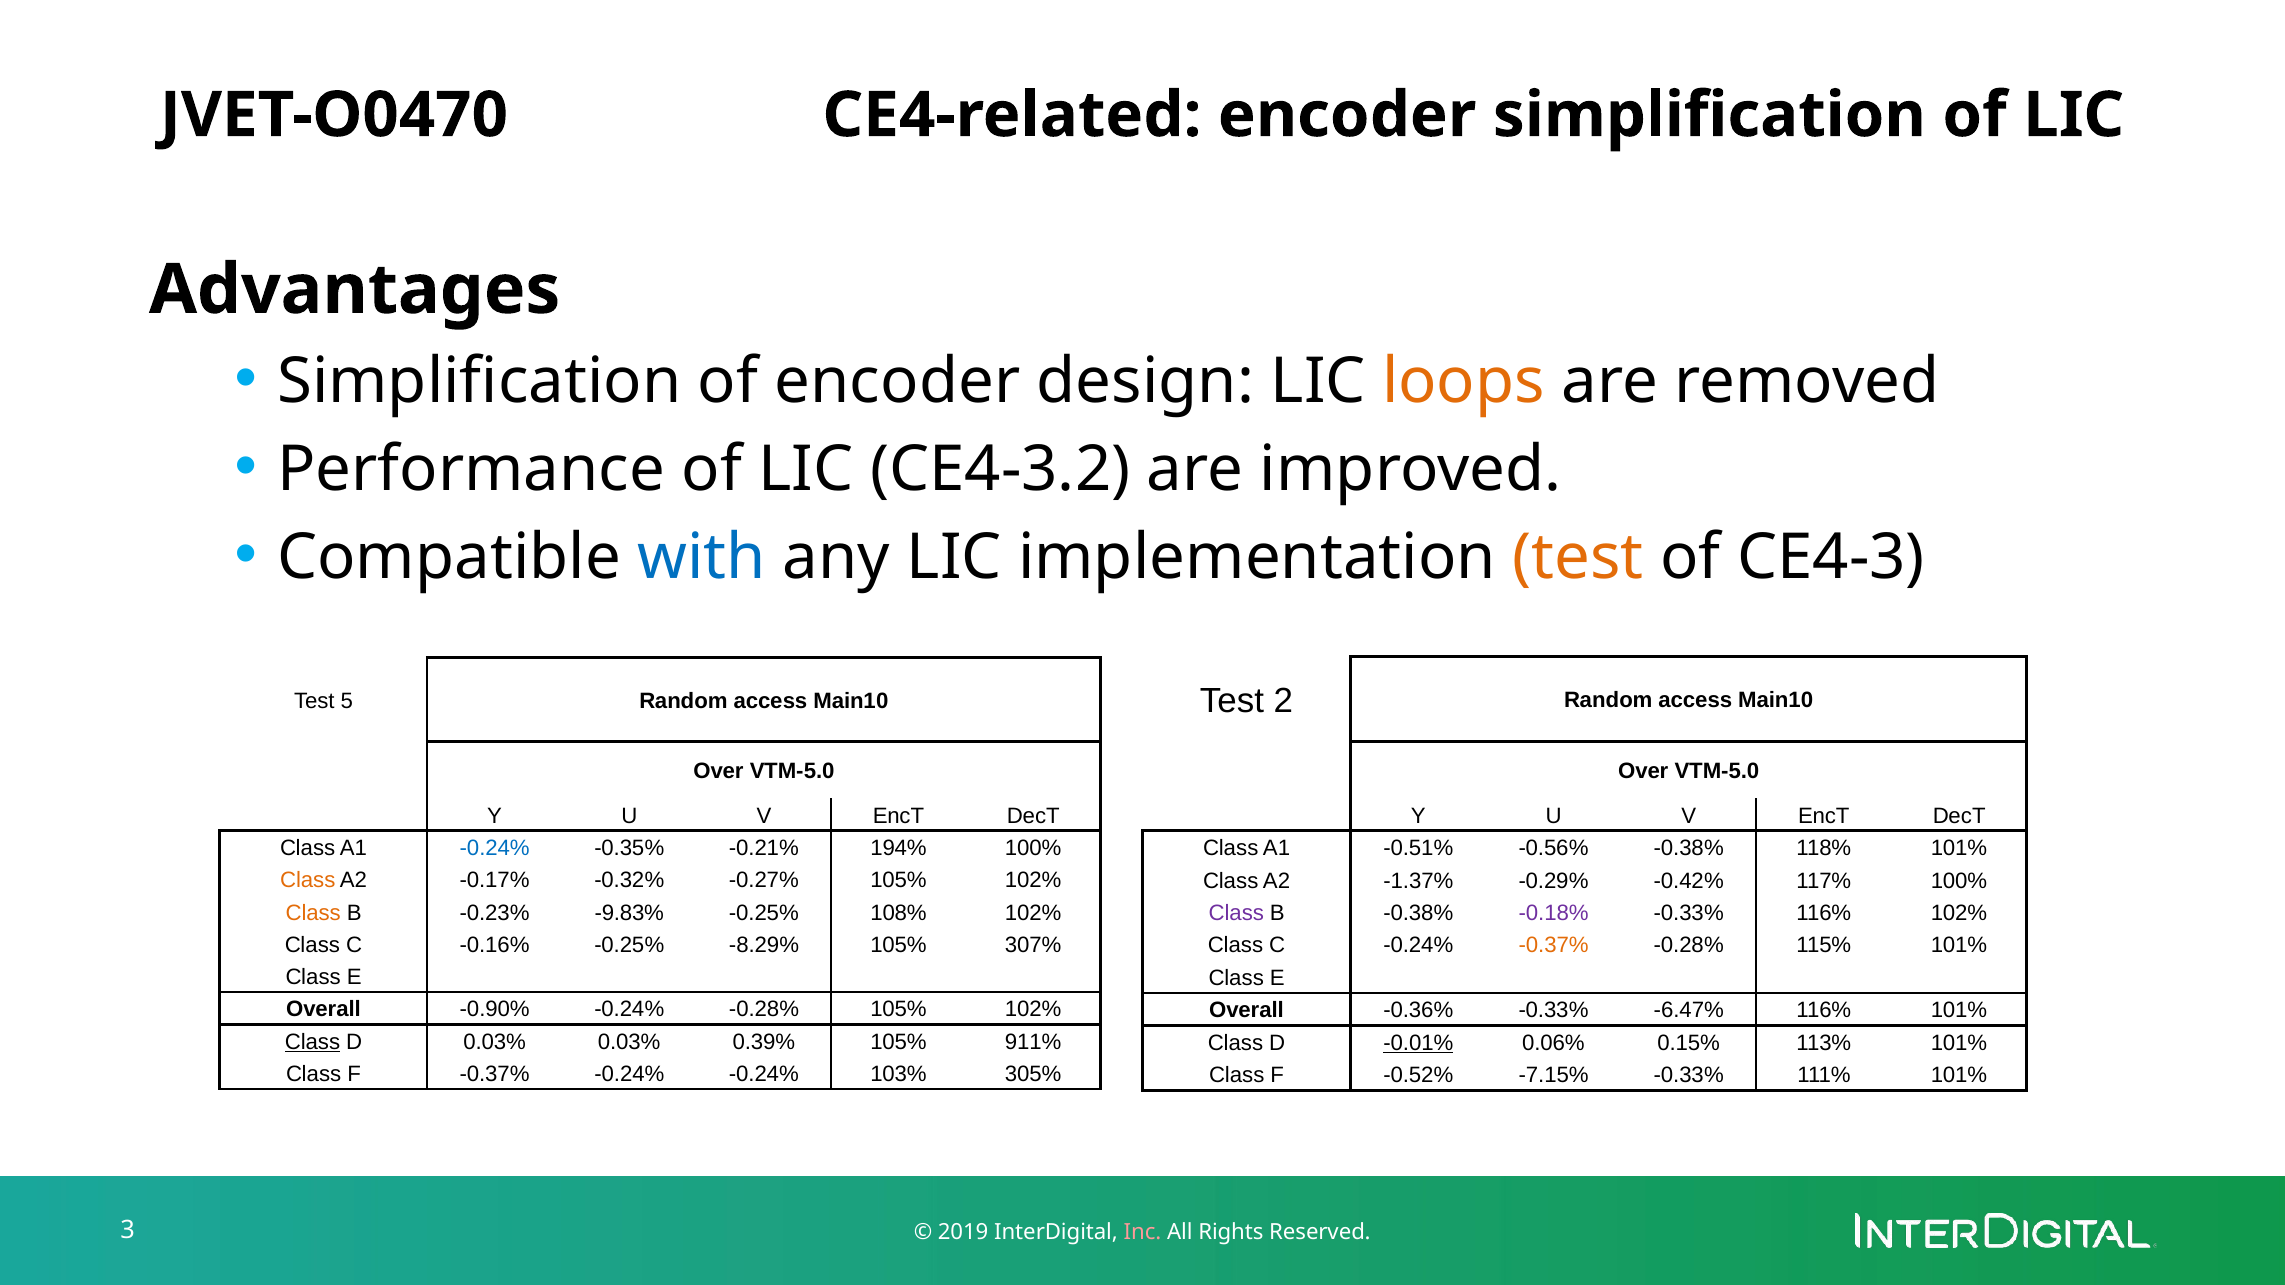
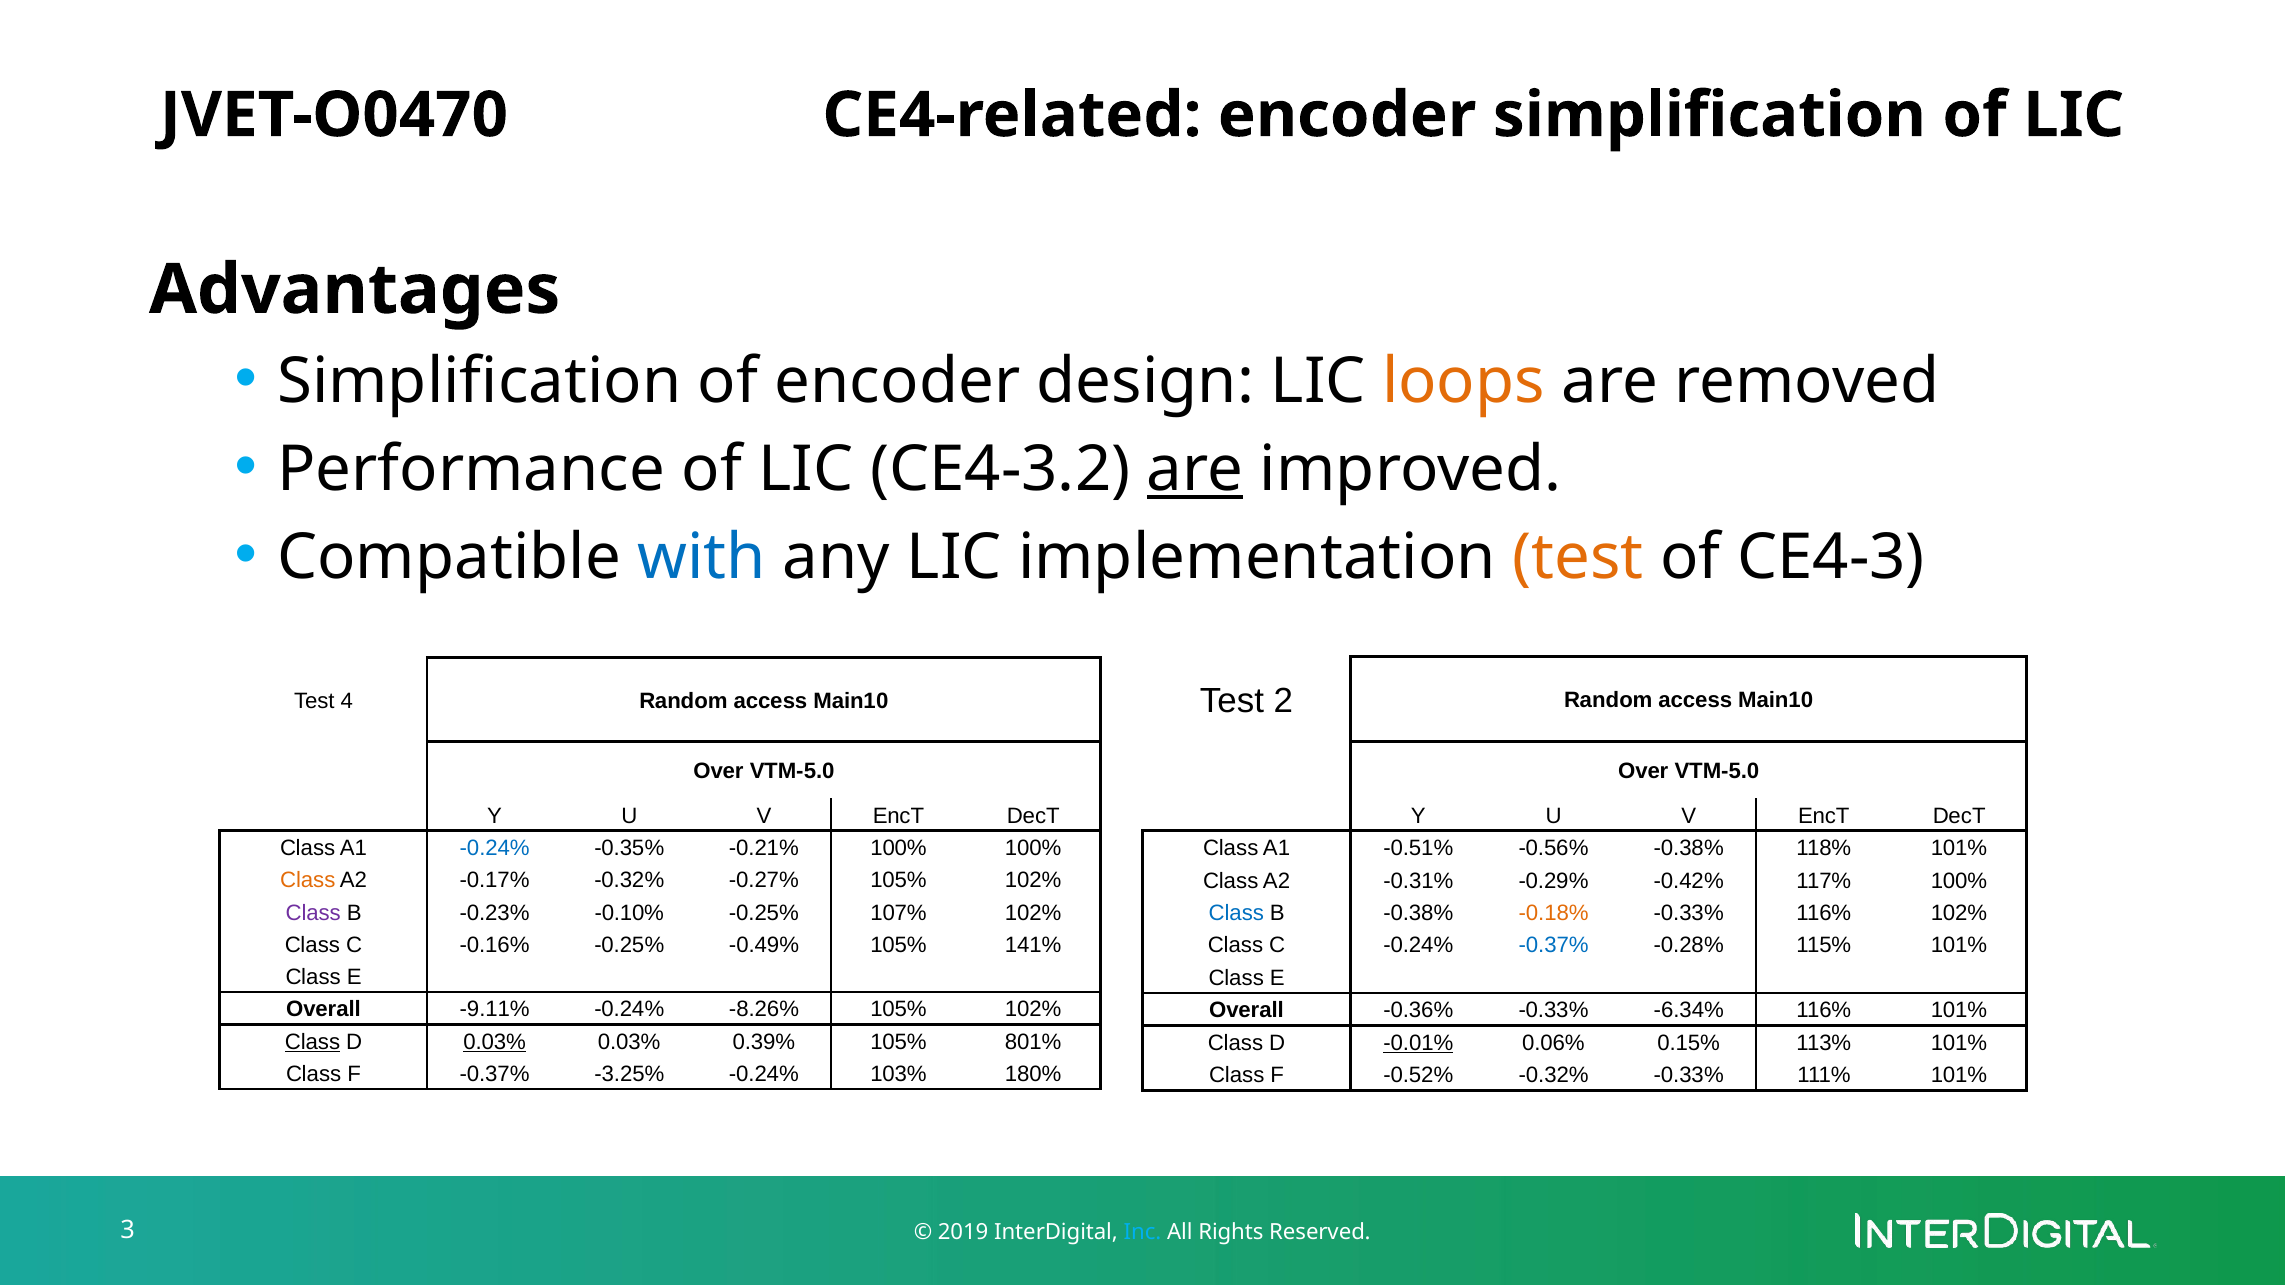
are underline: none -> present (1195, 470)
5: 5 -> 4 (347, 701)
-0.21% 194%: 194% -> 100% (898, 848)
-1.37%: -1.37% -> -0.31% (1418, 881)
Class colour: orange -> purple (313, 913)
-9.83%: -9.83% -> -0.10% (629, 913)
108%: 108% -> 107% (898, 913)
Class colour: purple -> blue (1236, 913)
-0.18% colour: purple -> orange (1554, 913)
-8.29%: -8.29% -> -0.49% (764, 945)
307%: 307% -> 141% (1033, 945)
-0.37% colour: orange -> blue (1554, 946)
-0.90%: -0.90% -> -9.11% (495, 1010)
-0.24% -0.28%: -0.28% -> -8.26% (764, 1010)
-6.47%: -6.47% -> -6.34% (1689, 1011)
0.03% underline: none -> present (495, 1042)
911%: 911% -> 801% (1033, 1042)
-0.37% -0.24%: -0.24% -> -3.25% (629, 1074)
305%: 305% -> 180% (1033, 1074)
-0.52% -7.15%: -7.15% -> -0.32% (1554, 1076)
Inc colour: pink -> light blue (1143, 1232)
